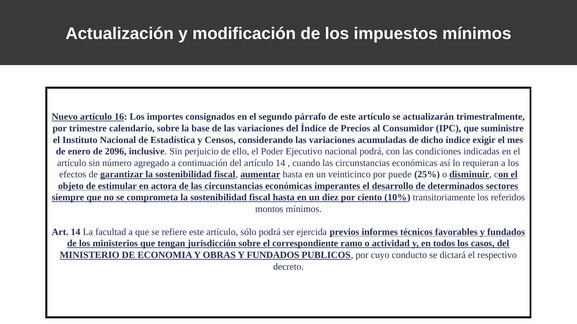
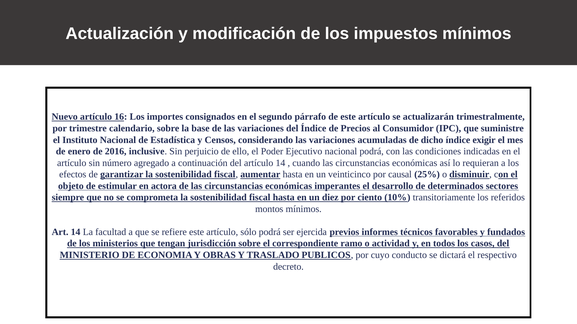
2096: 2096 -> 2016 (116, 152)
puede: puede -> causal (400, 175)
OBRAS Y FUNDADOS: FUNDADOS -> TRASLADO (273, 255)
